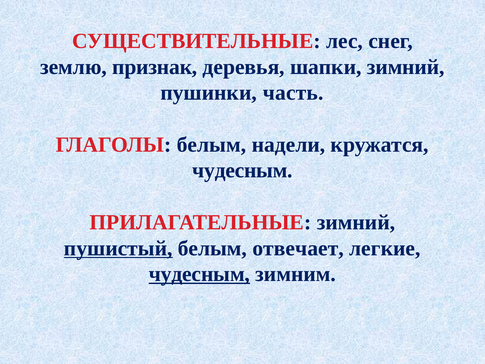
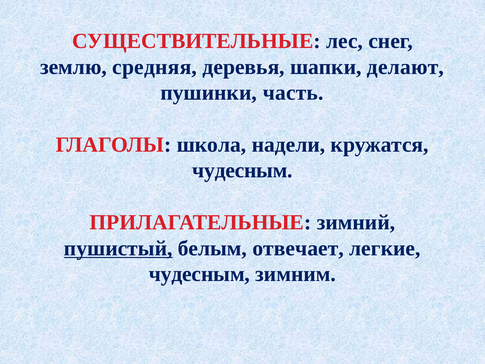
признак: признак -> средняя (155, 67)
шапки зимний: зимний -> делают (406, 67)
ГЛАГОЛЫ белым: белым -> школа (212, 145)
чудесным underline: present -> none (199, 274)
